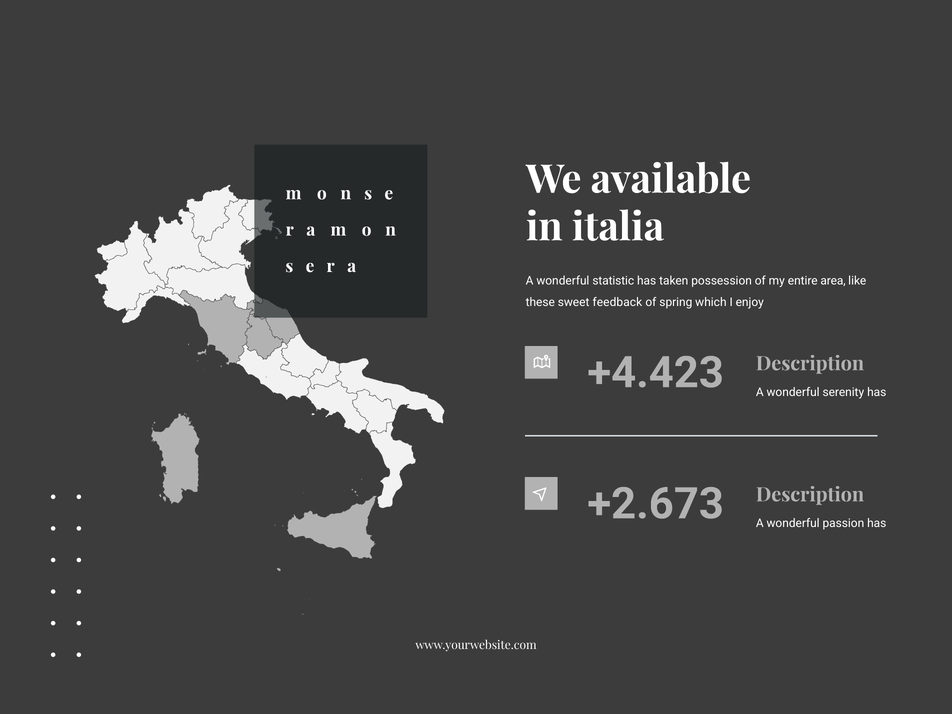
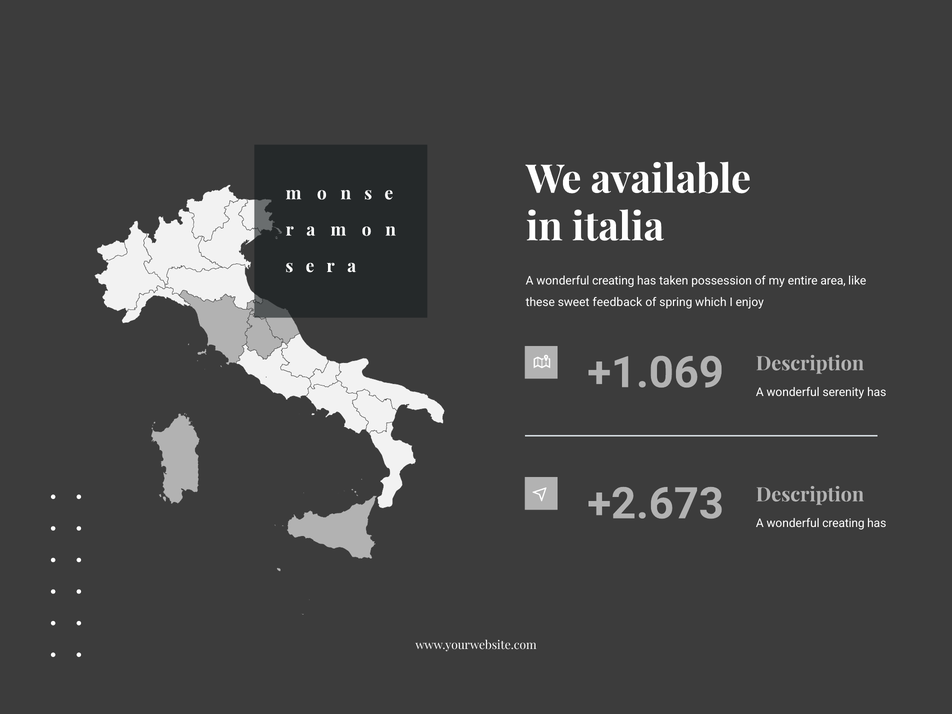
statistic: statistic -> creating (613, 281)
+4.423: +4.423 -> +1.069 (656, 373)
passion: passion -> creating (843, 523)
